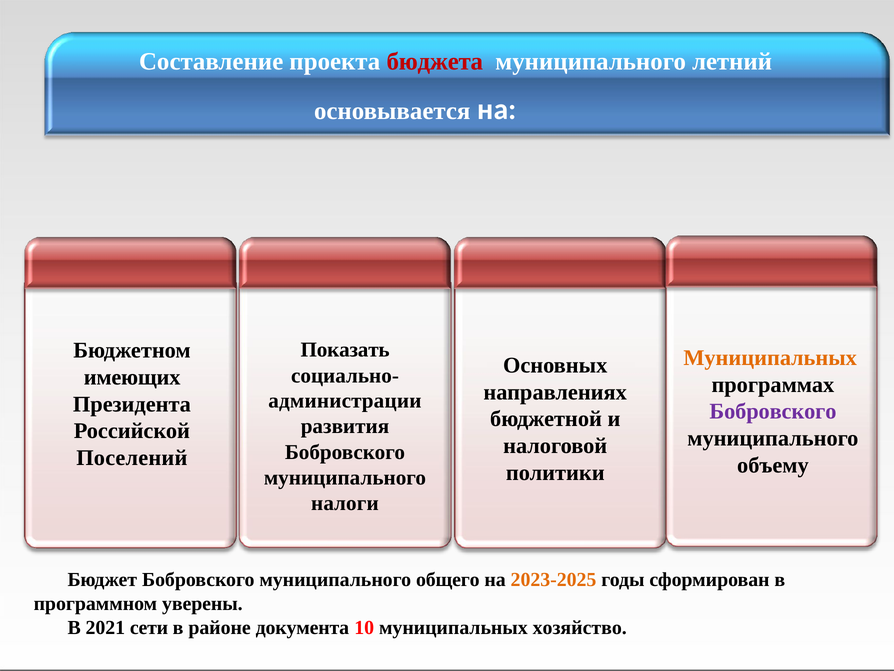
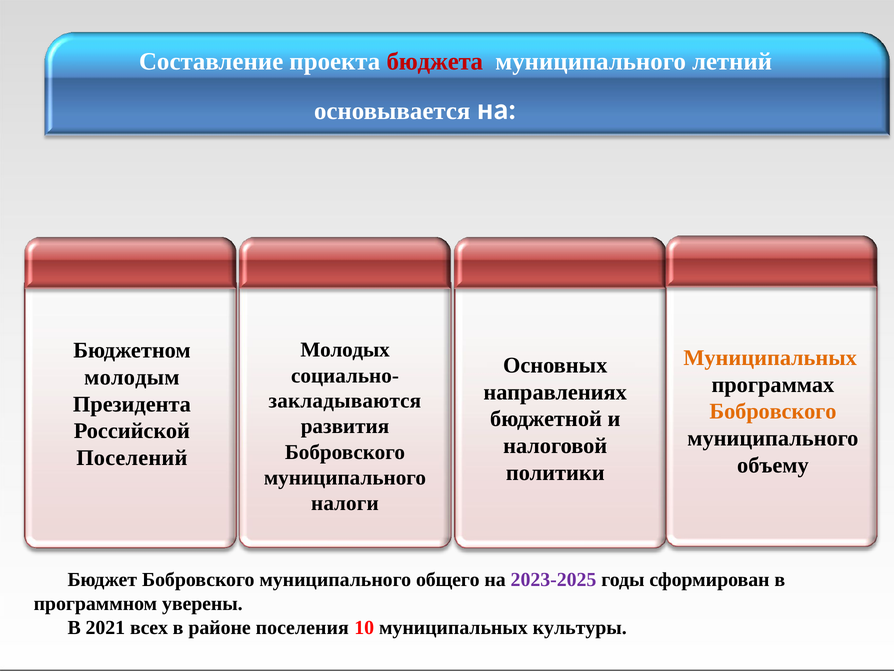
Показать: Показать -> Молодых (345, 349)
имеющих: имеющих -> молодым (132, 377)
администрации: администрации -> закладываются (345, 401)
Бобровского colour: purple -> orange (773, 411)
2023-2025 colour: orange -> purple (554, 580)
сети: сети -> всех (149, 627)
документа: документа -> поселения (302, 627)
хозяйство: хозяйство -> культуры (580, 627)
